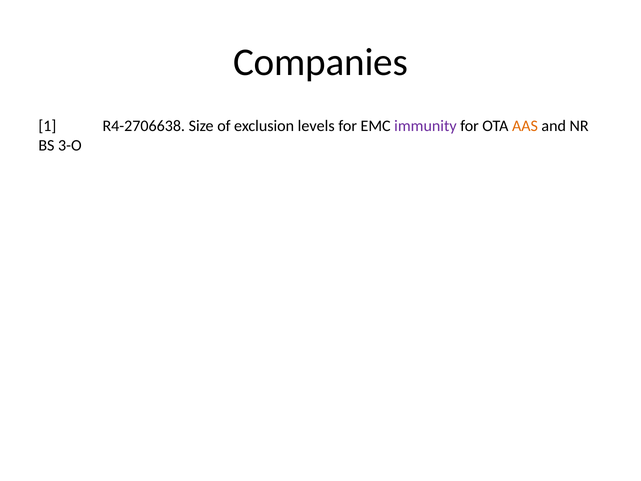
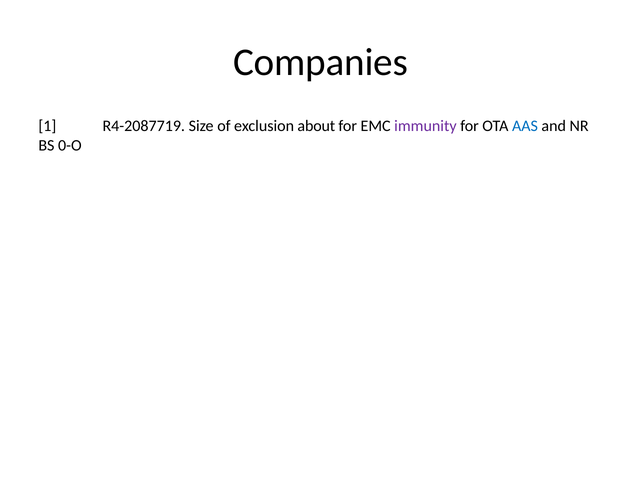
R4-2706638: R4-2706638 -> R4-2087719 (144, 126)
levels: levels -> about (316, 126)
AAS colour: orange -> blue (525, 126)
3-O: 3-O -> 0-O (70, 145)
